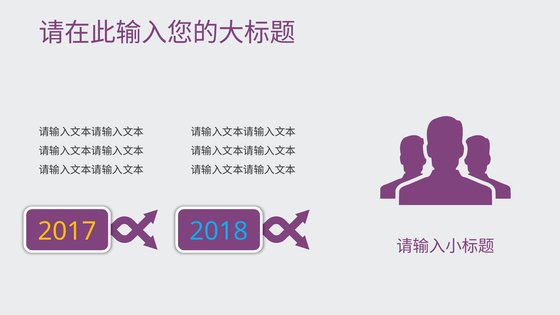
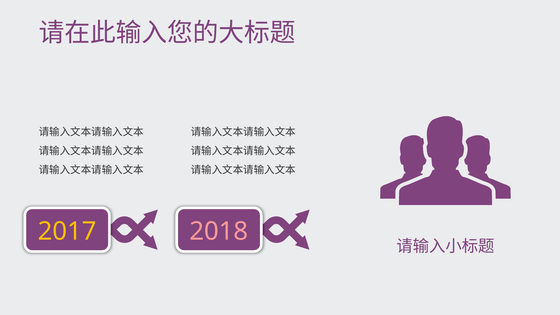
2018 colour: light blue -> pink (219, 231)
